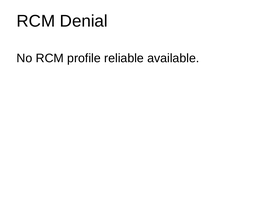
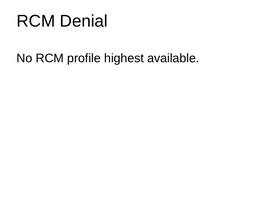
reliable: reliable -> highest (124, 58)
